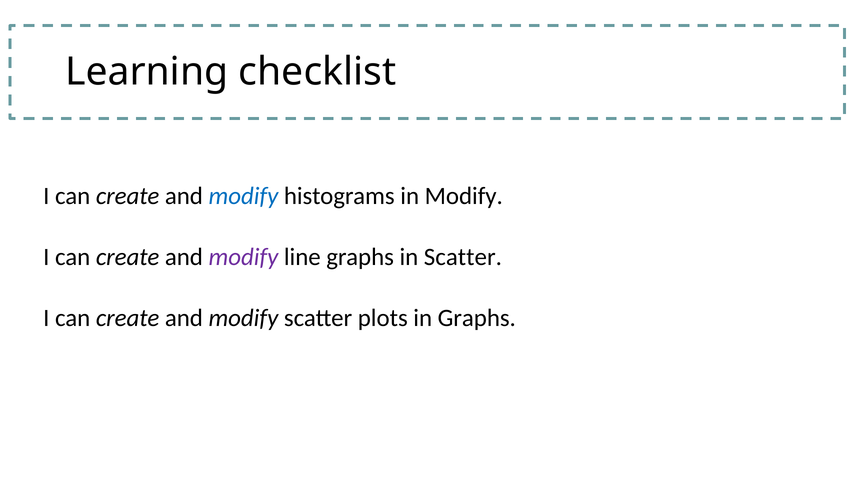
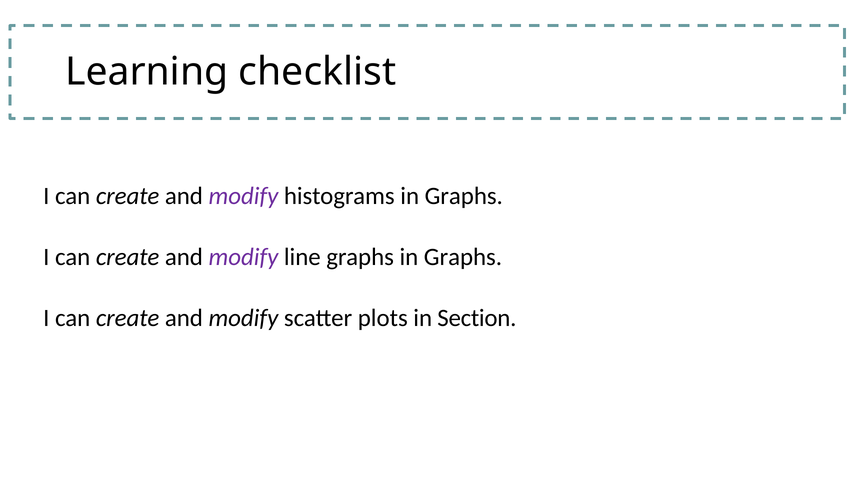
modify colour: blue -> purple (243, 196)
histograms in Modify: Modify -> Graphs (464, 196)
graphs in Scatter: Scatter -> Graphs (463, 257)
in Graphs: Graphs -> Section (477, 318)
